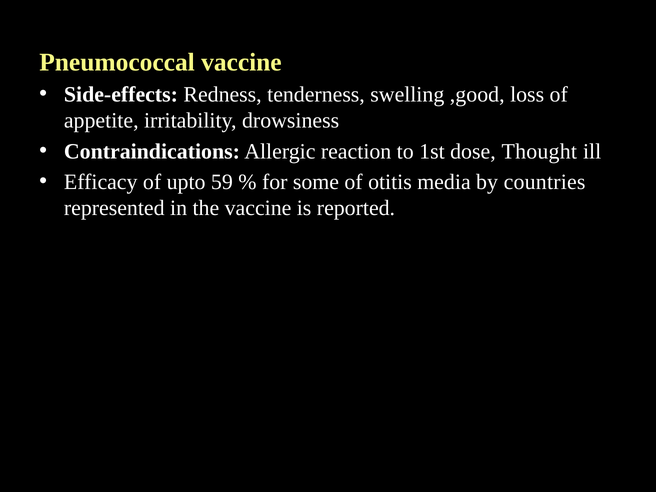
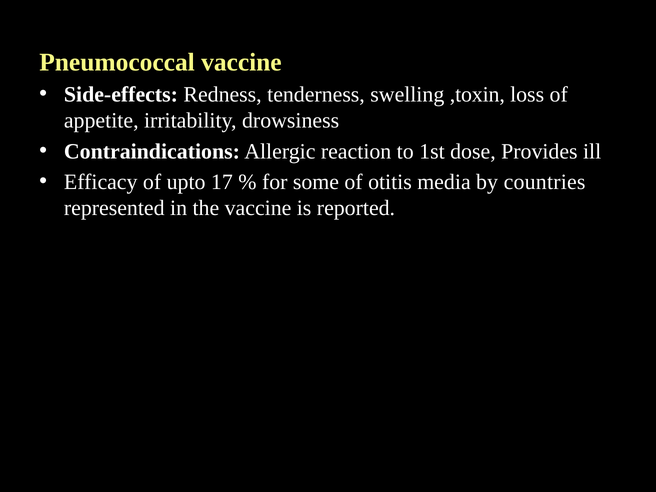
,good: ,good -> ,toxin (477, 94)
Thought: Thought -> Provides (539, 151)
59: 59 -> 17 (222, 182)
